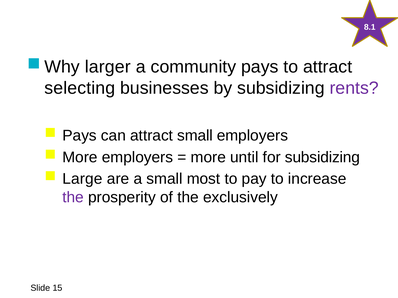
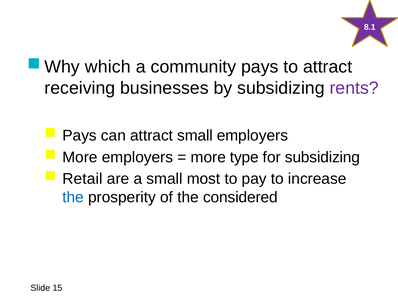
larger: larger -> which (108, 67)
selecting: selecting -> receiving (80, 88)
until: until -> type (244, 157)
Large: Large -> Retail (82, 179)
the colour: purple -> blue (73, 198)
exclusively: exclusively -> considered (240, 198)
